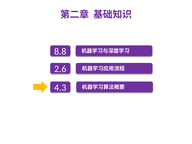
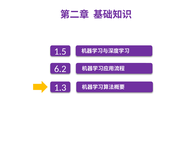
8.8: 8.8 -> 1.5 (60, 51)
2.6: 2.6 -> 6.2 (60, 69)
4.3: 4.3 -> 1.3 (60, 88)
